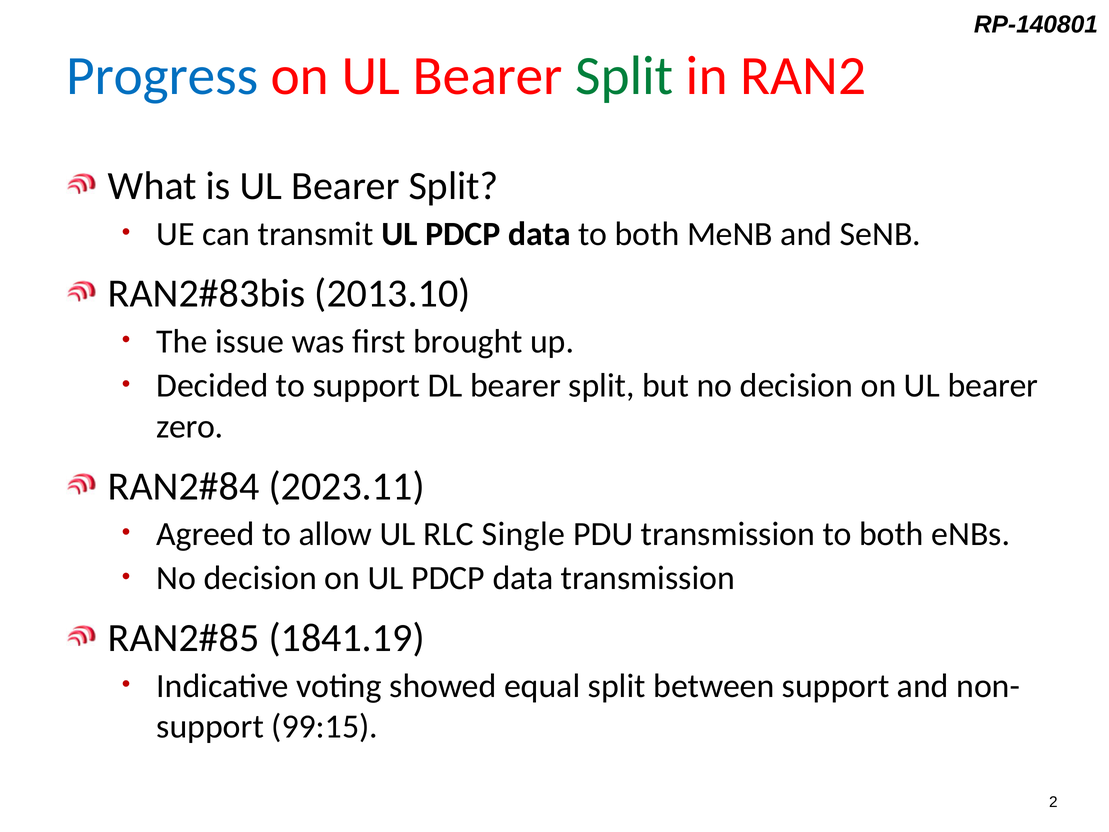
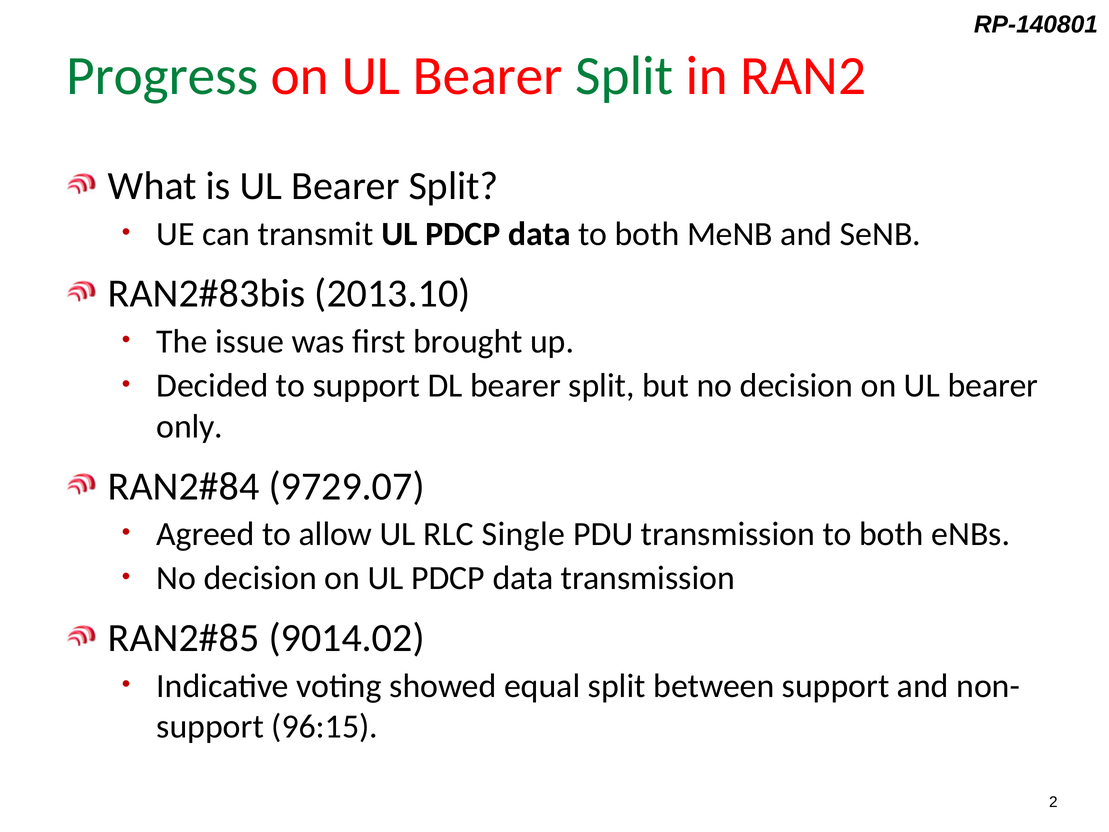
Progress colour: blue -> green (162, 76)
zero: zero -> only (190, 426)
2023.11: 2023.11 -> 9729.07 (347, 486)
1841.19: 1841.19 -> 9014.02 (347, 638)
99:15: 99:15 -> 96:15 (325, 726)
